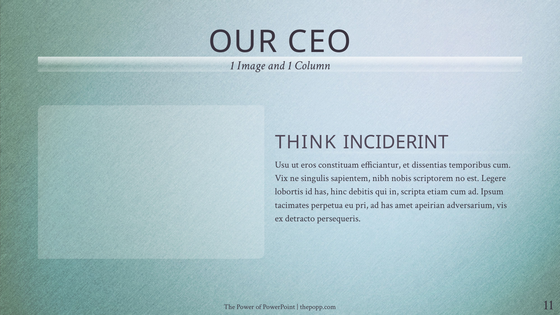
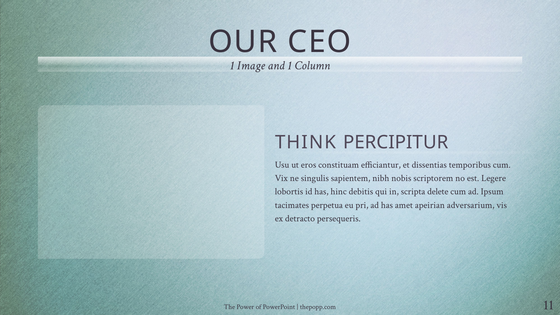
INCIDERINT: INCIDERINT -> PERCIPITUR (396, 142)
etiam: etiam -> delete (438, 192)
